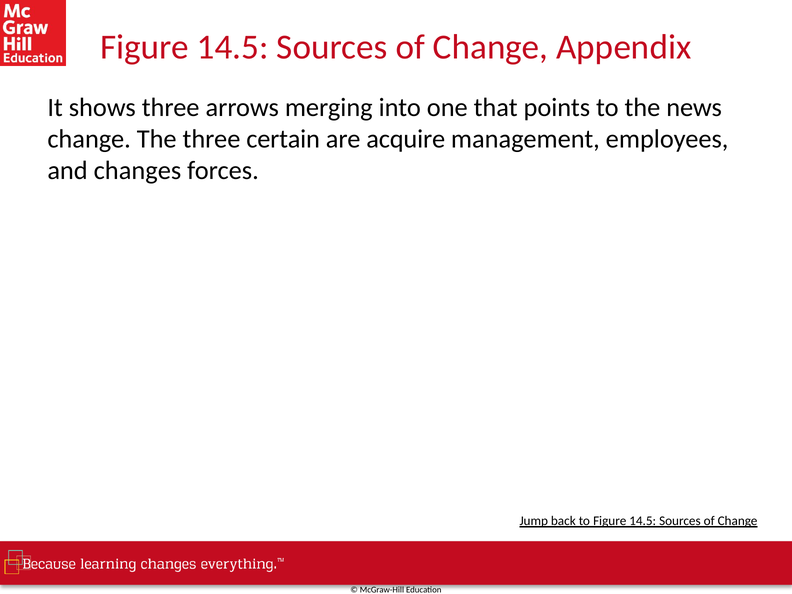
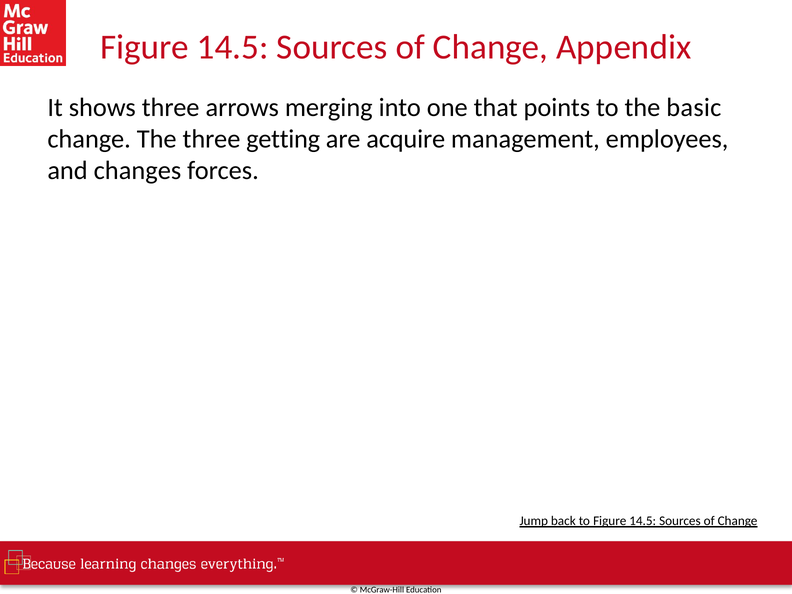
news: news -> basic (694, 107)
certain: certain -> getting (283, 139)
